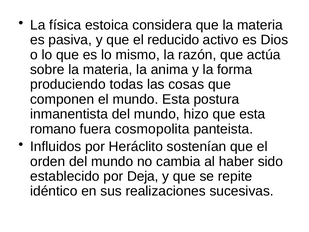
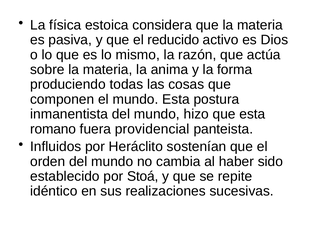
cosmopolita: cosmopolita -> providencial (152, 129)
Deja: Deja -> Stoá (143, 176)
